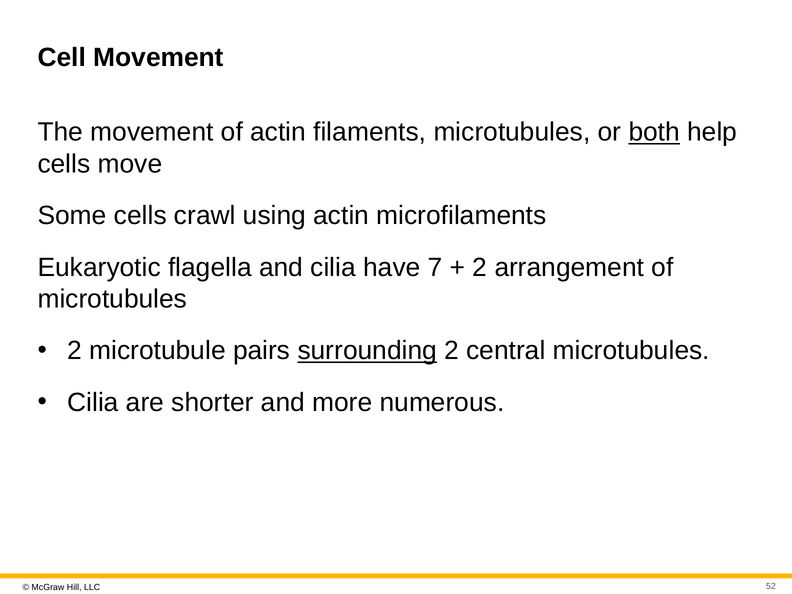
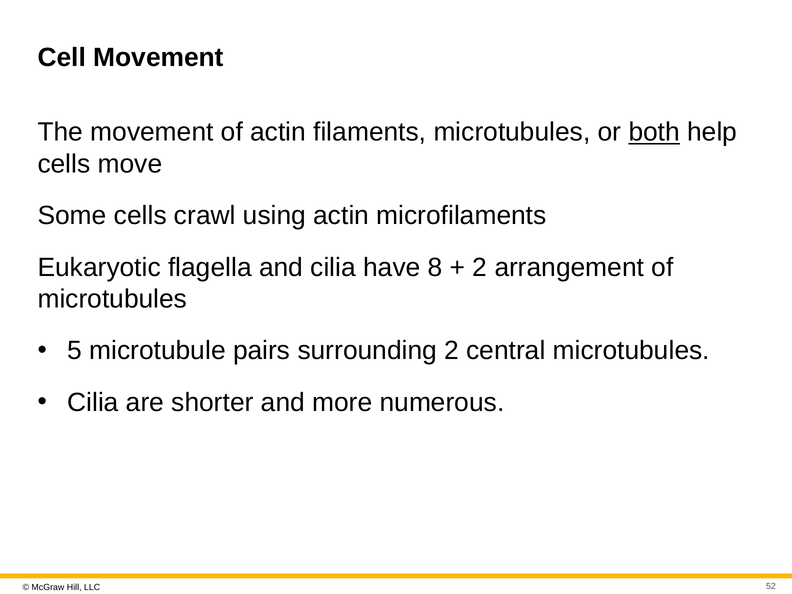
7: 7 -> 8 (435, 267)
2: 2 -> 5 (75, 351)
surrounding underline: present -> none (367, 351)
